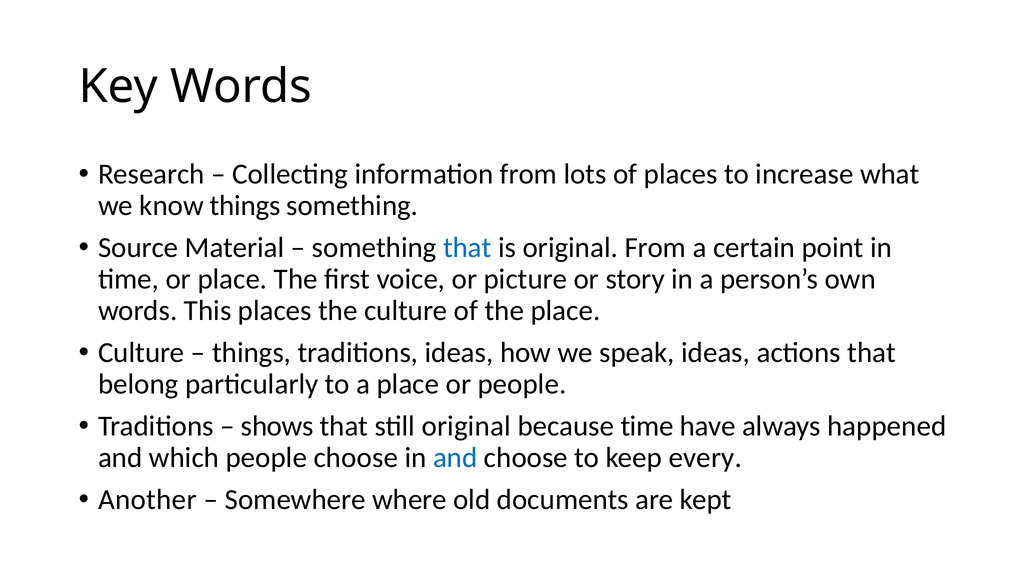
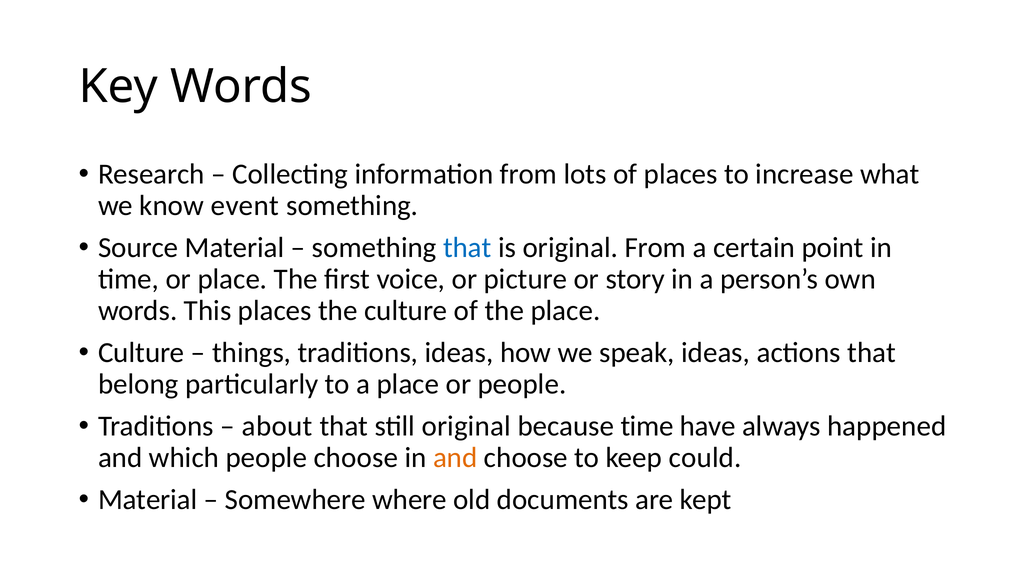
know things: things -> event (245, 205)
shows: shows -> about (277, 426)
and colour: blue -> orange (455, 457)
every: every -> could (705, 457)
Another: Another -> Material (148, 499)
